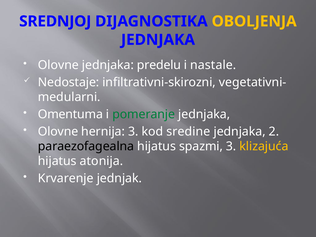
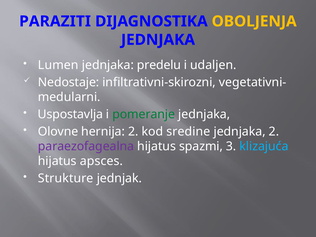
SREDNJOJ: SREDNJOJ -> PARAZITI (55, 21)
Olovne: Olovne -> Lumen (58, 65)
nastale: nastale -> udaljen (213, 65)
Omentuma: Omentuma -> Uspostavlja (70, 114)
hernija 3: 3 -> 2 (133, 132)
paraezofagealna colour: black -> purple (86, 146)
klizajuća colour: yellow -> light blue (264, 146)
atonija: atonija -> apsces (101, 161)
Krvarenje: Krvarenje -> Strukture (66, 178)
